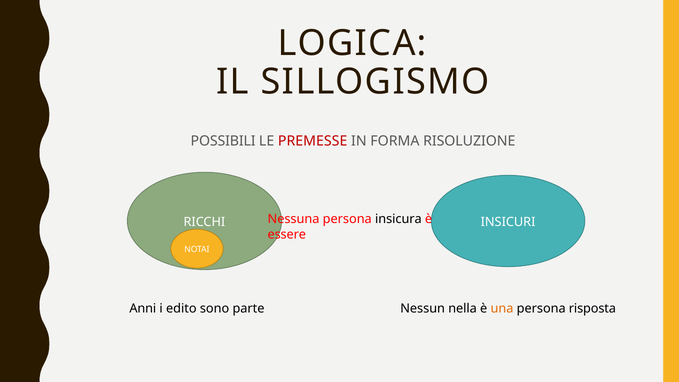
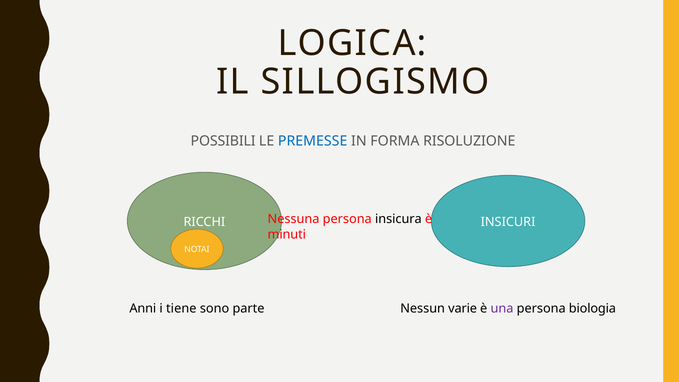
PREMESSE colour: red -> blue (313, 141)
essere: essere -> minuti (287, 234)
edito: edito -> tiene (181, 308)
nella: nella -> varie (463, 308)
una colour: orange -> purple (502, 308)
risposta: risposta -> biologia (592, 308)
